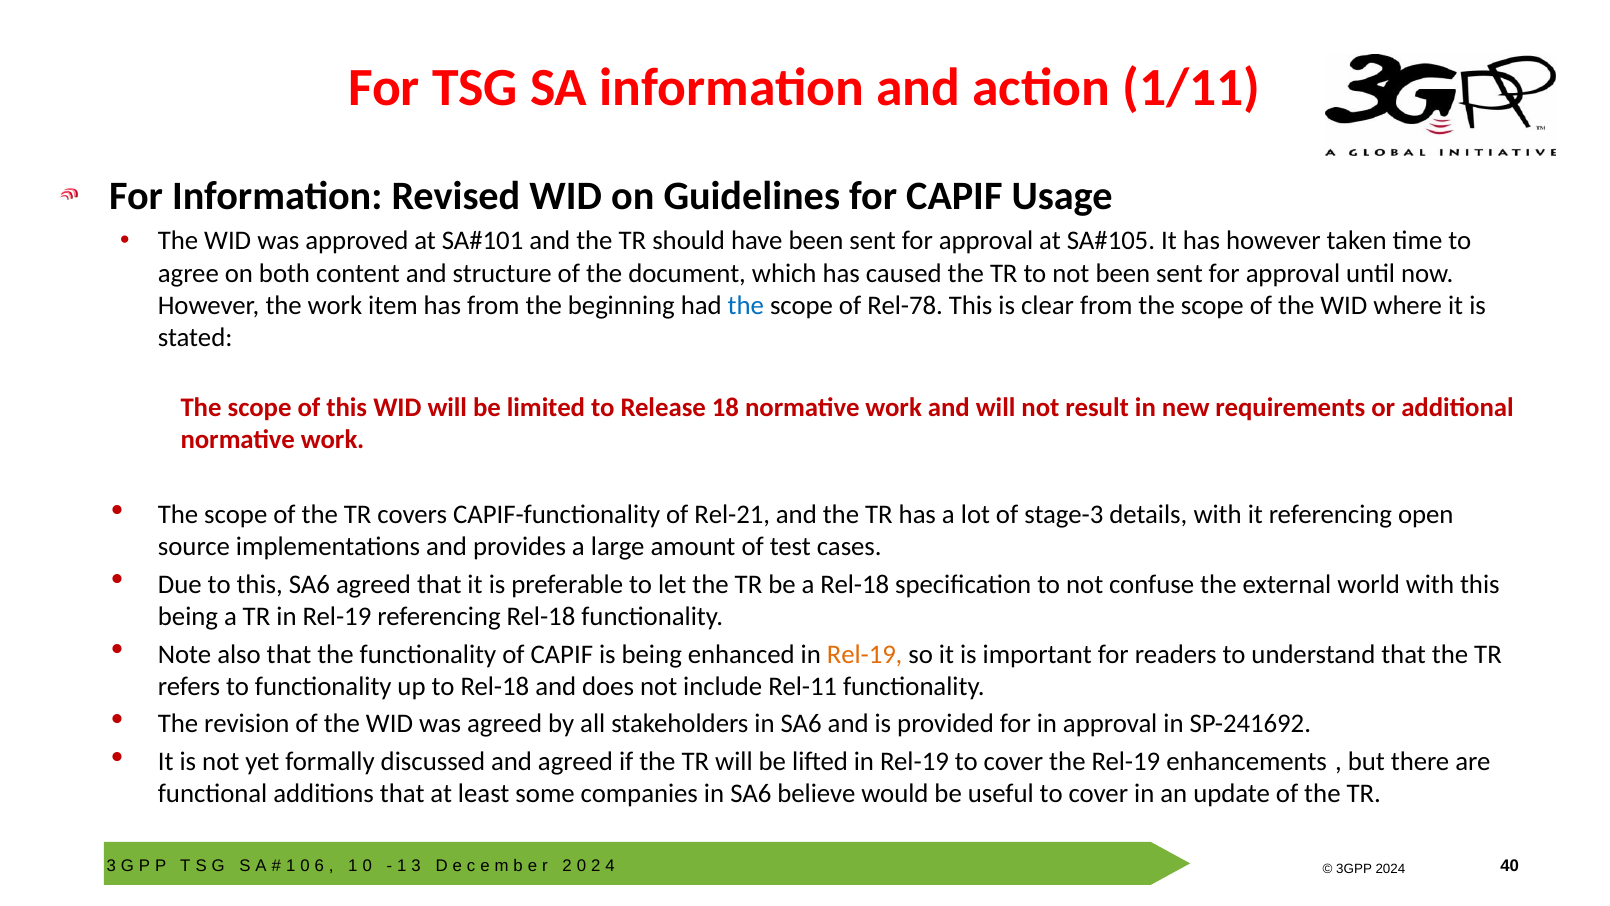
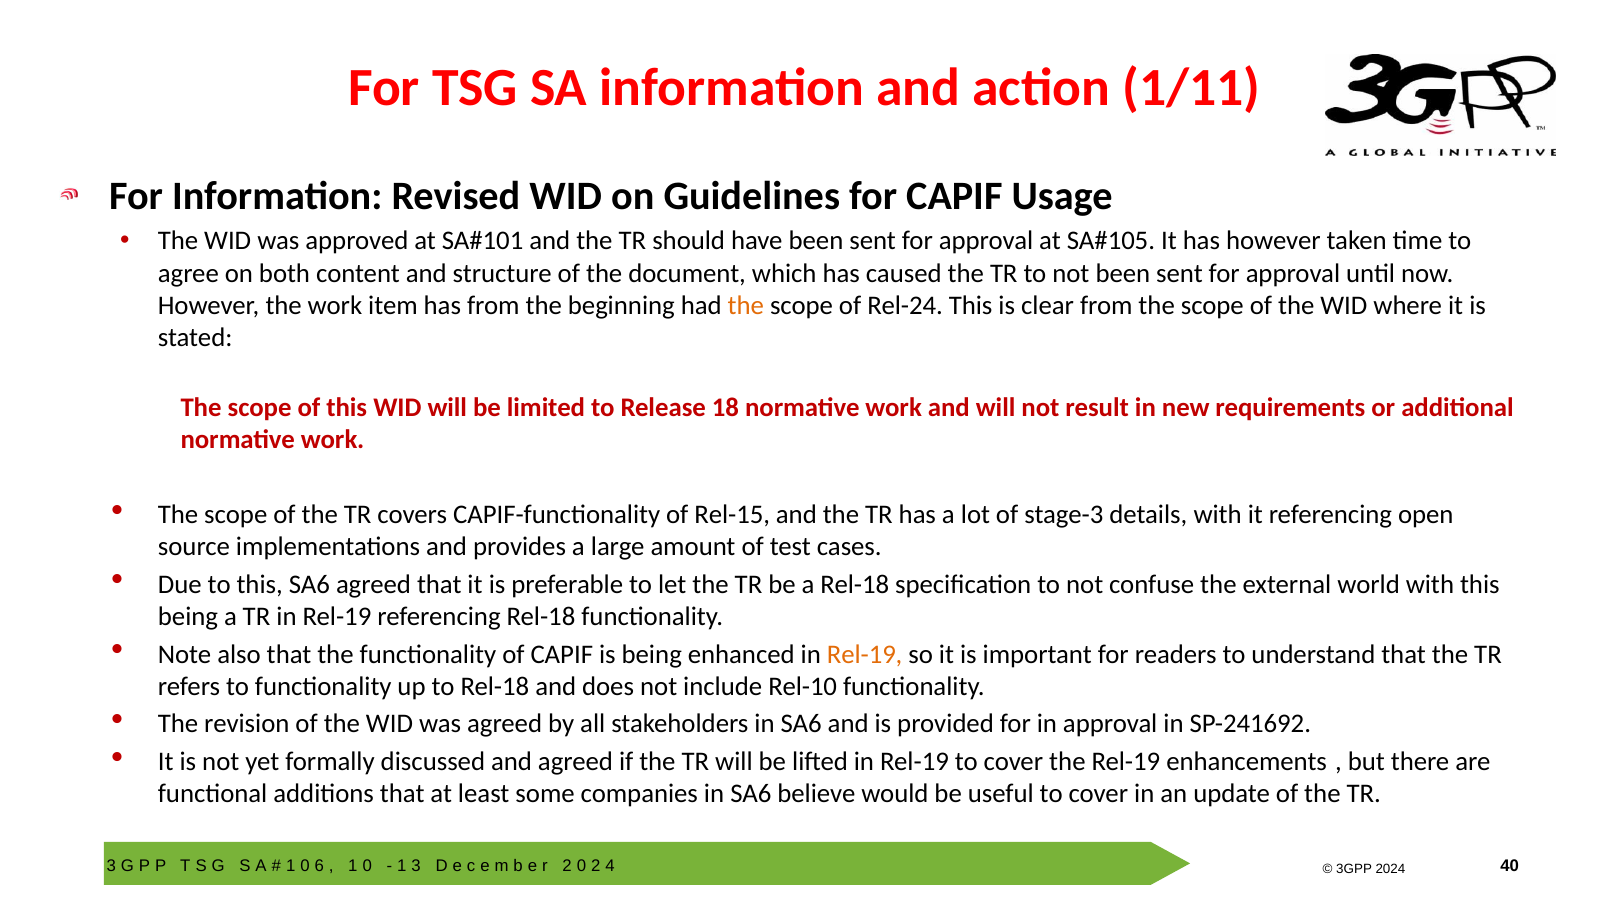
the colour: blue -> orange (746, 305)
Rel-78: Rel-78 -> Rel-24 (905, 305)
Rel-21: Rel-21 -> Rel-15 (732, 515)
Rel-11: Rel-11 -> Rel-10 (803, 686)
